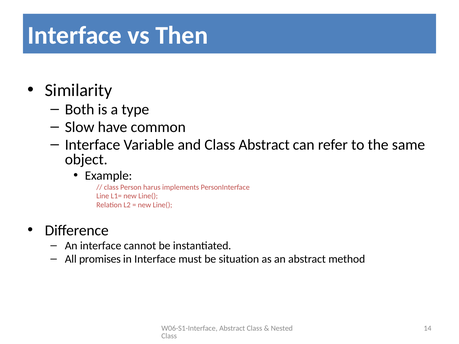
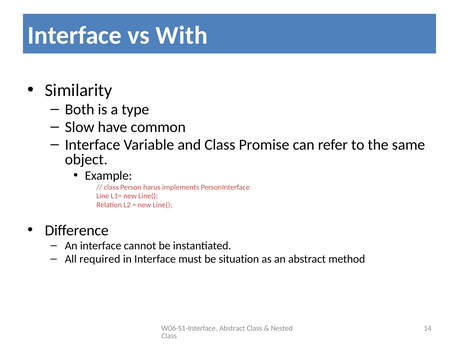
Then: Then -> With (182, 35)
Class Abstract: Abstract -> Promise (264, 145)
promises: promises -> required (100, 259)
